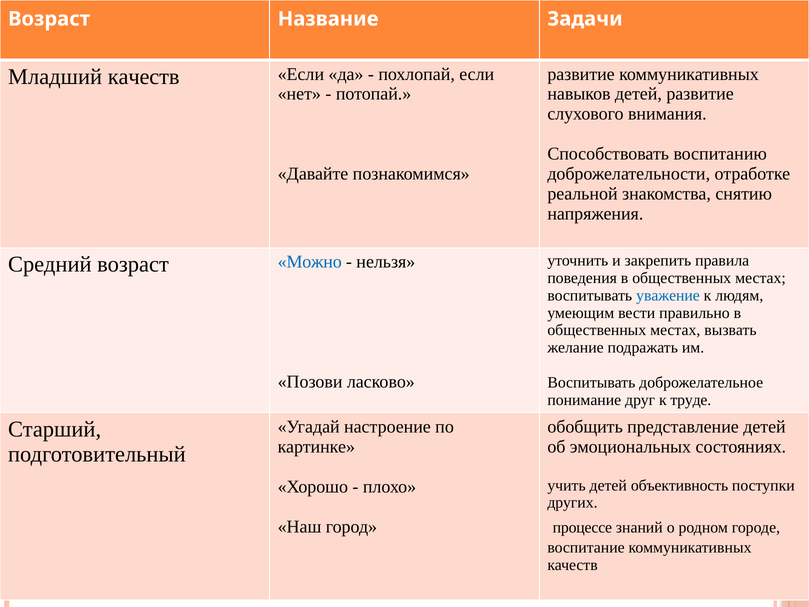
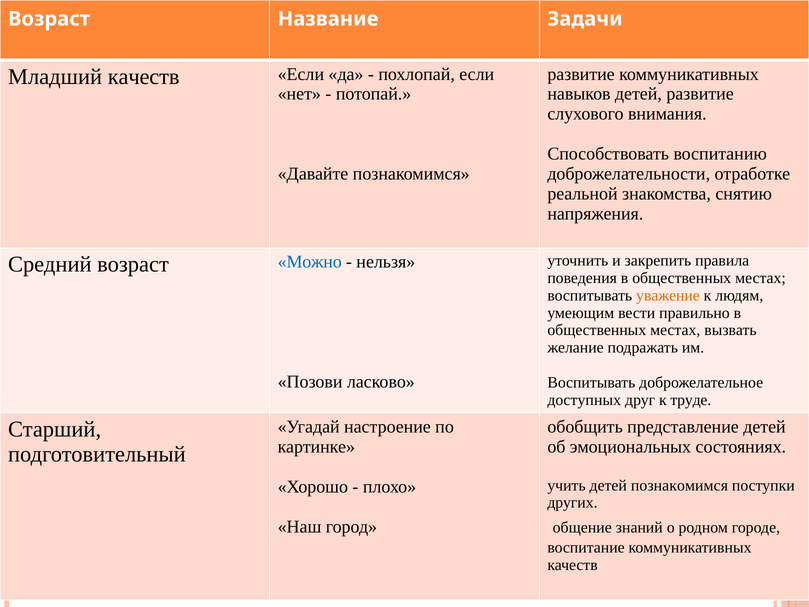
уважение colour: blue -> orange (668, 295)
понимание: понимание -> доступных (584, 400)
детей объективность: объективность -> познакомимся (679, 485)
процессе: процессе -> общение (582, 527)
